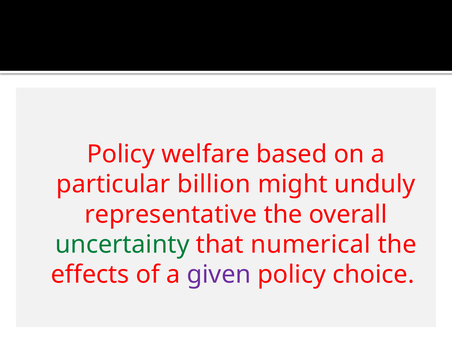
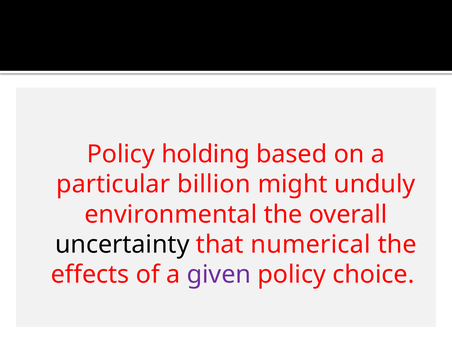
welfare: welfare -> holding (206, 154)
representative: representative -> environmental (171, 214)
uncertainty colour: green -> black (122, 245)
